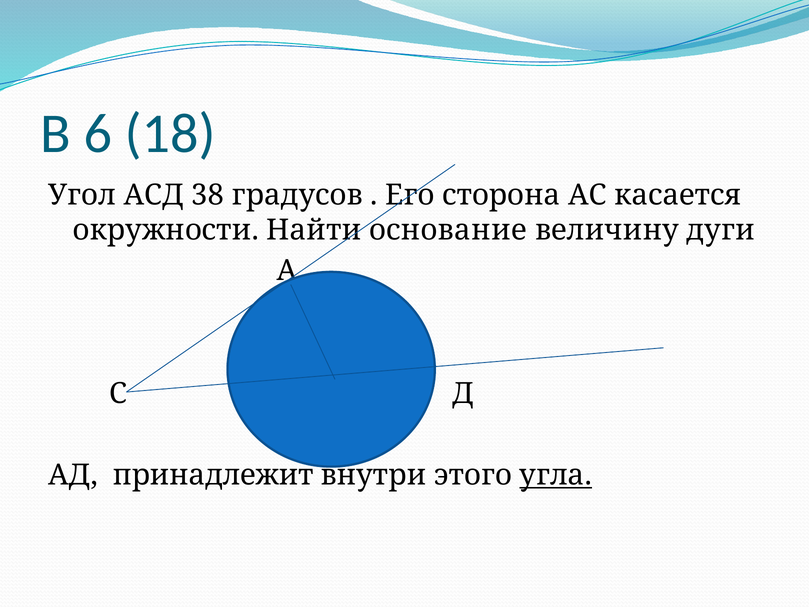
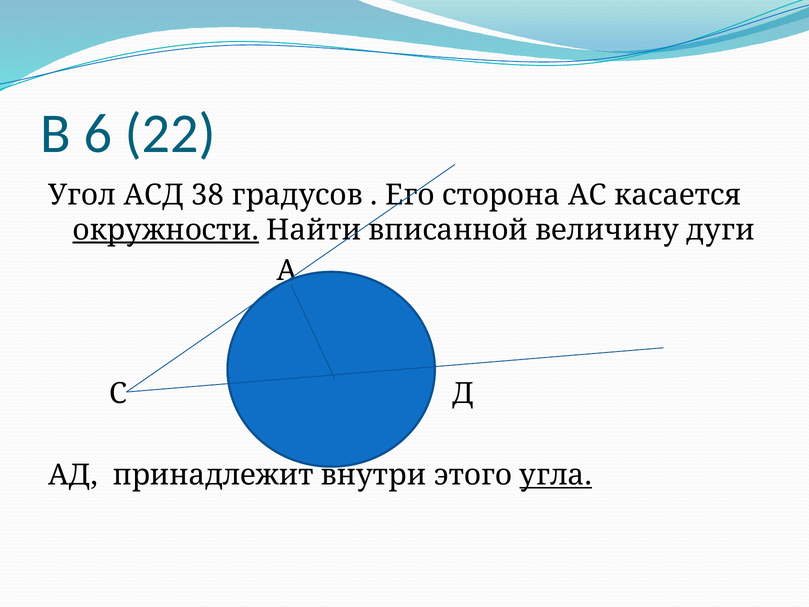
18: 18 -> 22 (170, 134)
окружности underline: none -> present (166, 230)
основание: основание -> вписанной (448, 230)
